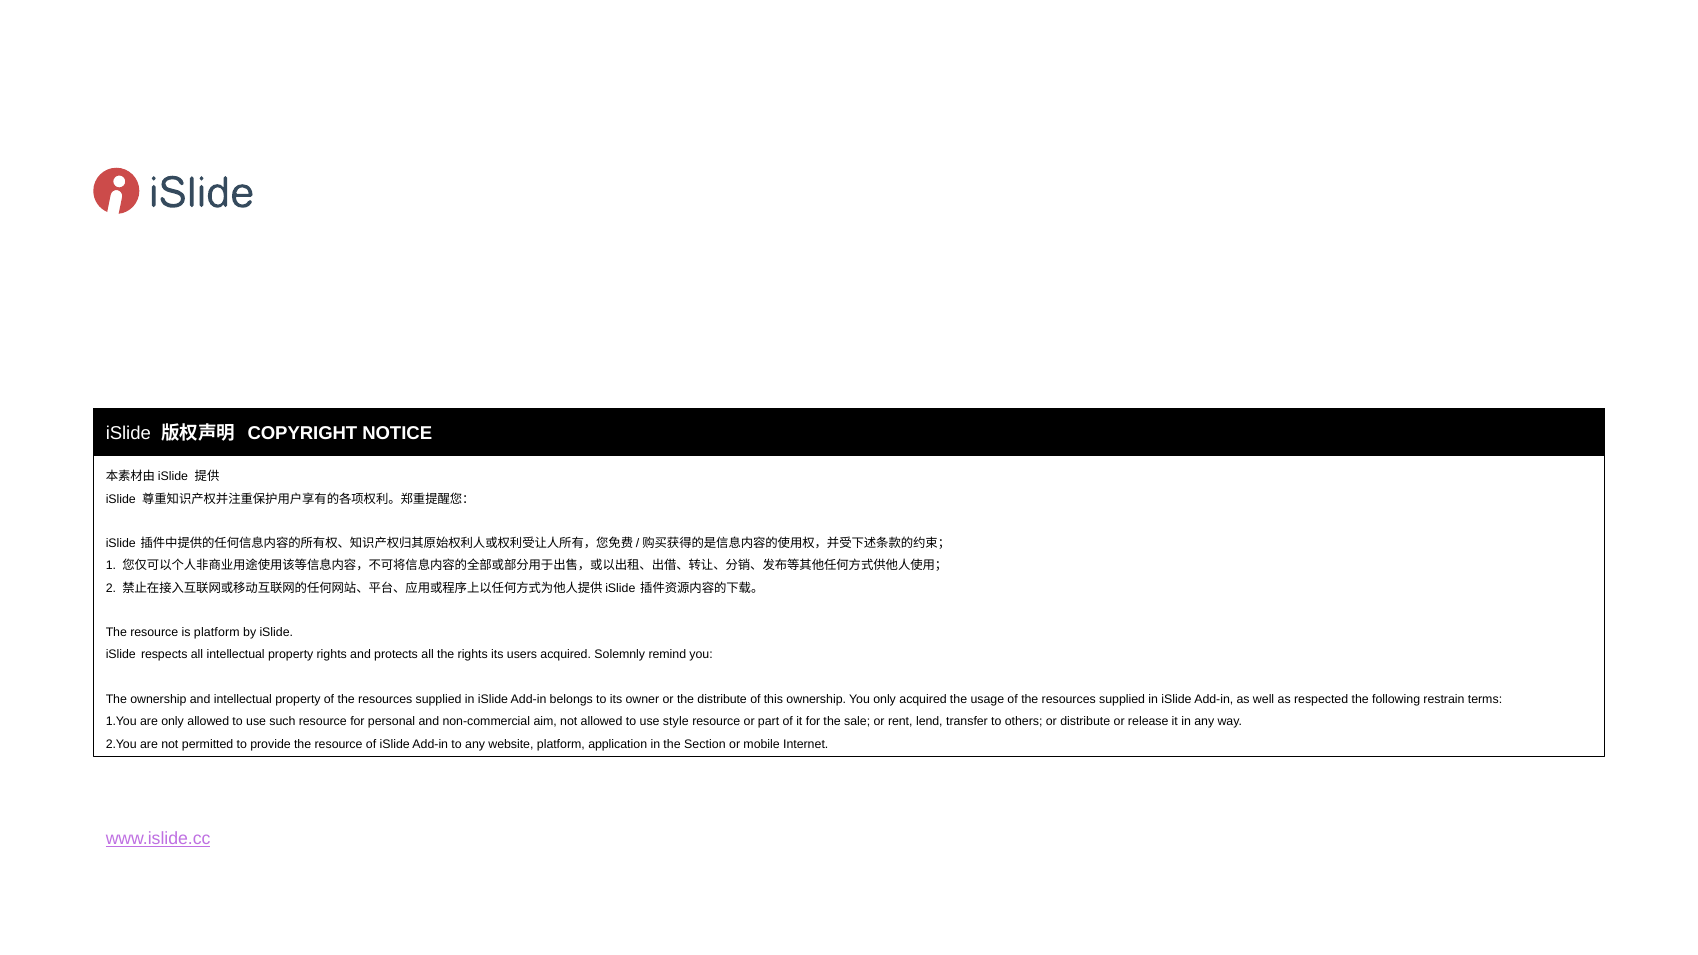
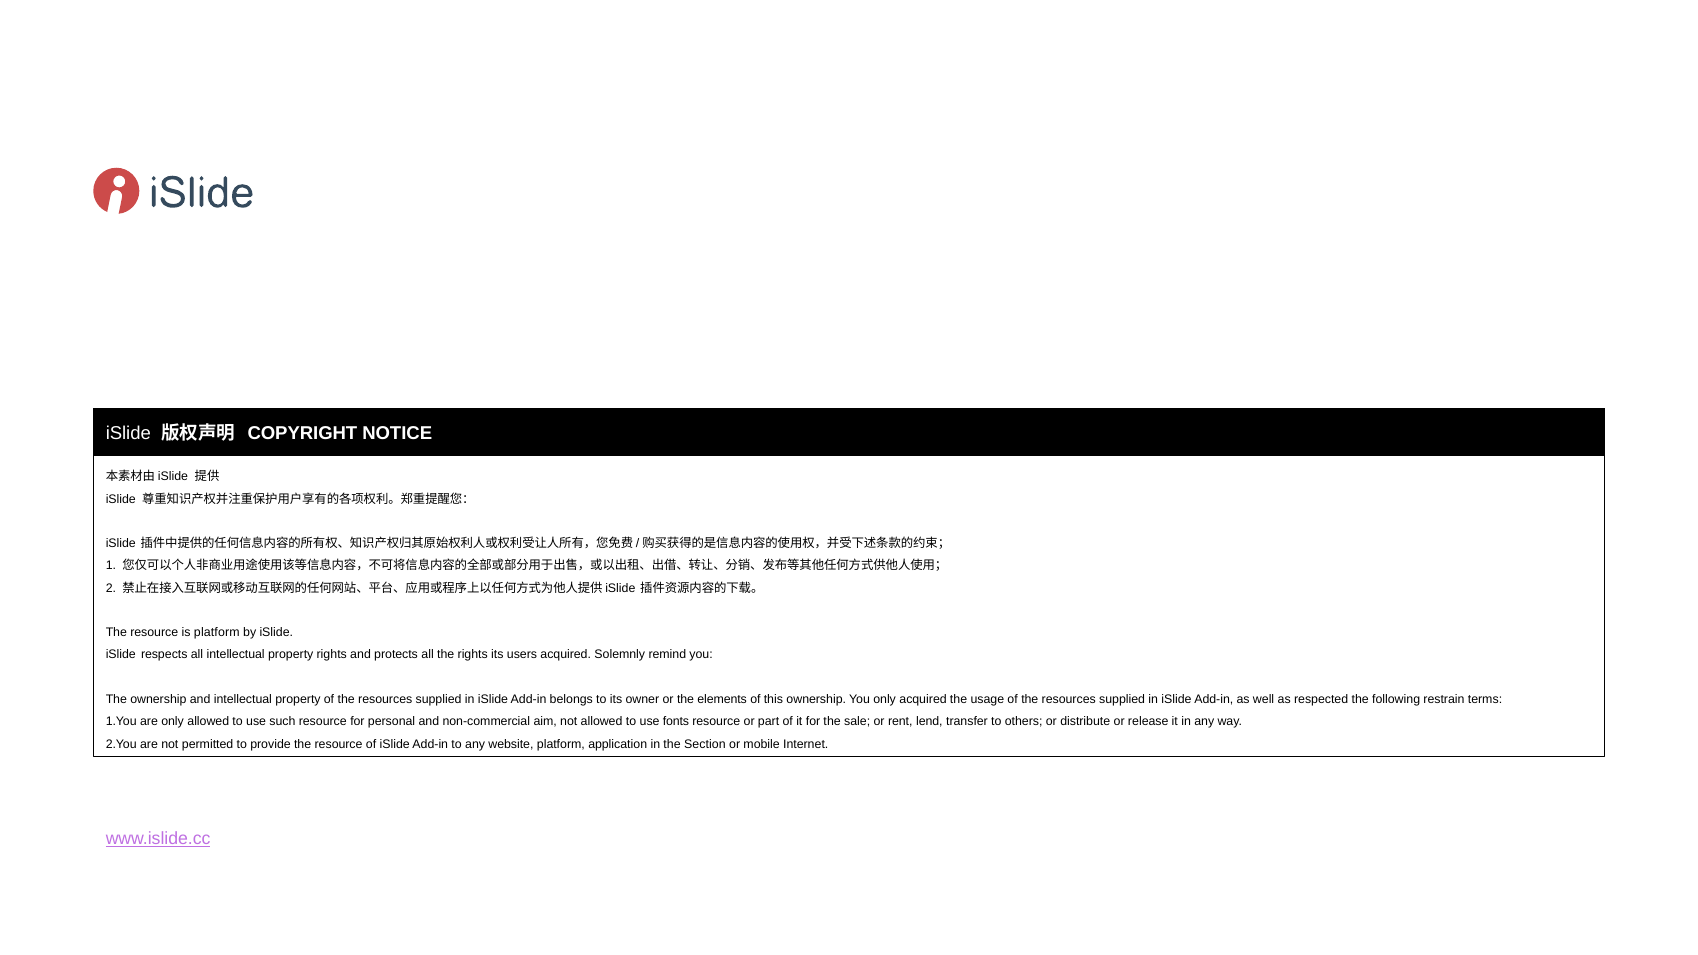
the distribute: distribute -> elements (722, 699)
style: style -> fonts (676, 722)
